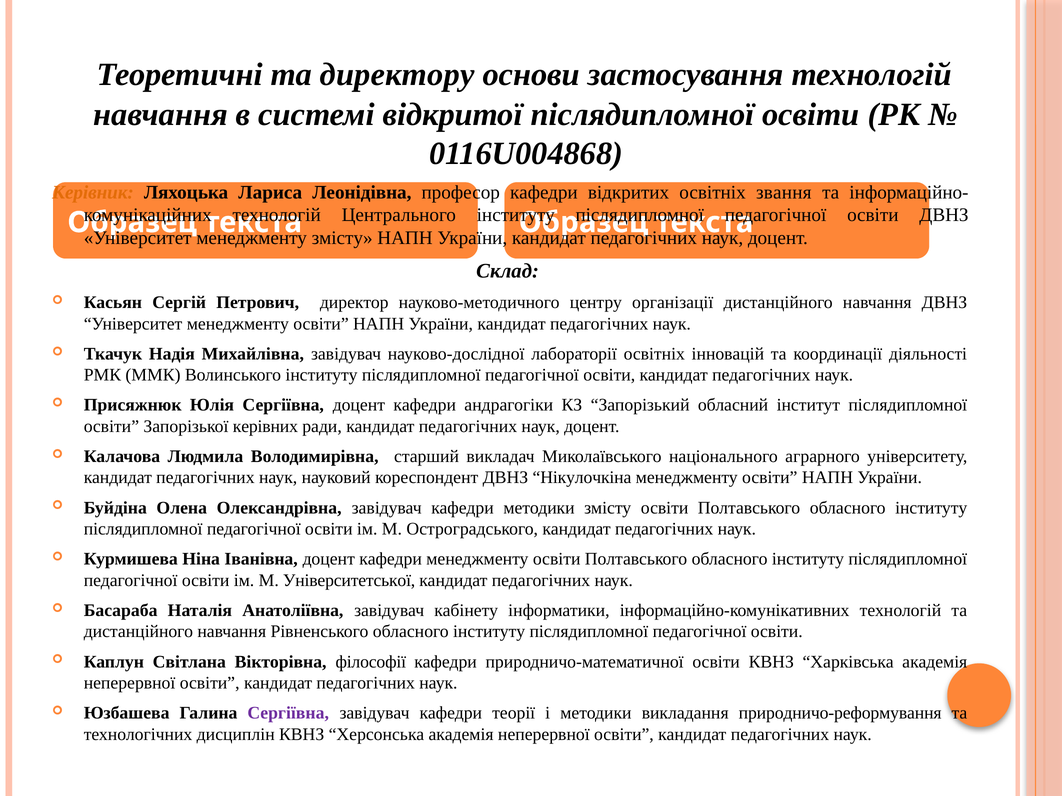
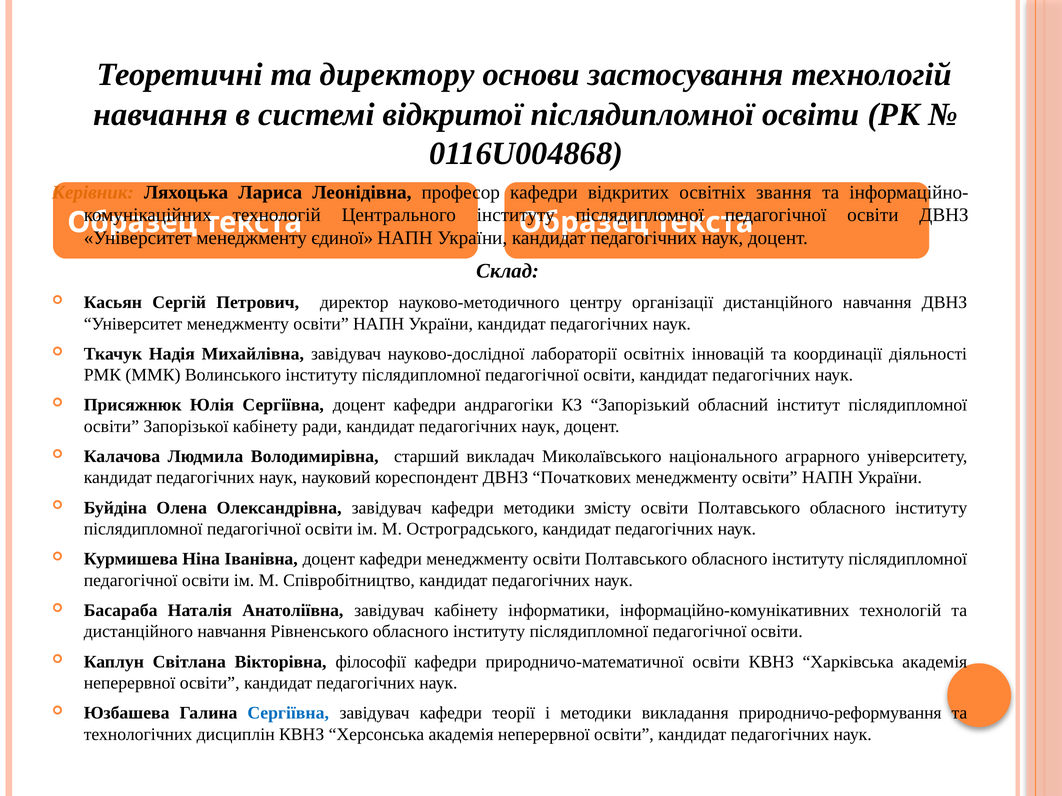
змісту: змісту -> єдиної (342, 238)
Запорізької керівних: керівних -> кабінету (265, 427)
Нікулочкіна: Нікулочкіна -> Початкових (582, 478)
Університетської: Університетської -> Співробітництво (349, 581)
Сергіївна colour: purple -> blue (288, 713)
